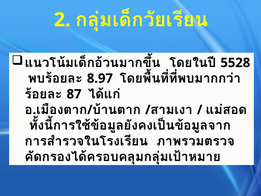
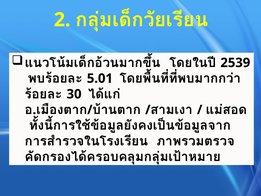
5528: 5528 -> 2539 (235, 63)
8.97: 8.97 -> 5.01 (100, 78)
87: 87 -> 30 (74, 94)
